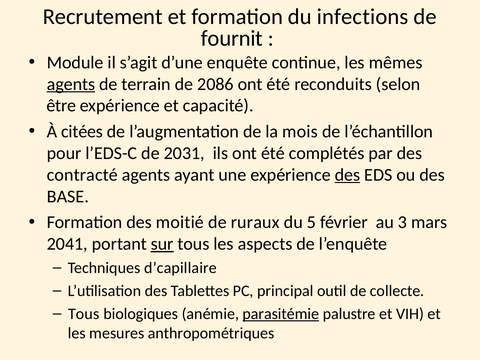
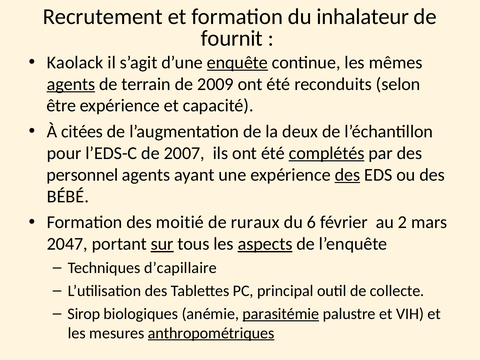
infections: infections -> inhalateur (363, 17)
Module: Module -> Kaolack (75, 62)
enquête underline: none -> present (237, 62)
2086: 2086 -> 2009 (215, 84)
mois: mois -> deux (300, 132)
2031: 2031 -> 2007 (184, 153)
complétés underline: none -> present (327, 153)
contracté: contracté -> personnel (82, 175)
BASE: BASE -> BÉBÉ (68, 196)
5: 5 -> 6 (311, 222)
3: 3 -> 2 (403, 222)
2041: 2041 -> 2047 (67, 244)
aspects underline: none -> present (265, 244)
Tous: Tous -> Sirop (84, 314)
anthropométriques underline: none -> present (211, 333)
